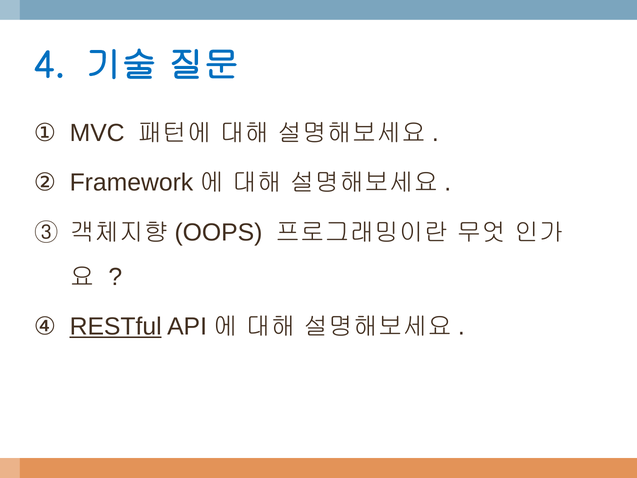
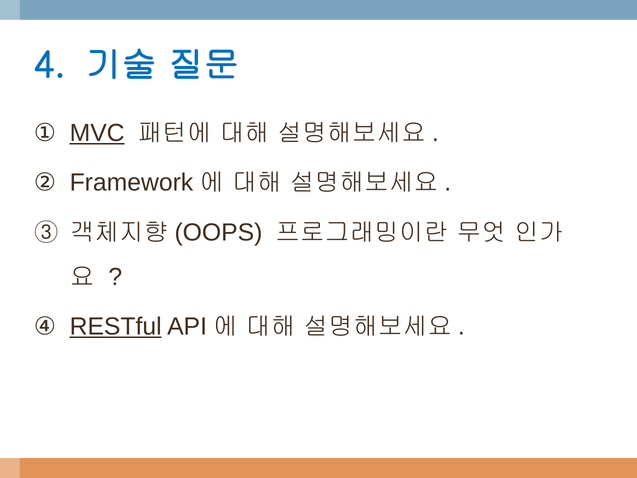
MVC underline: none -> present (97, 133)
